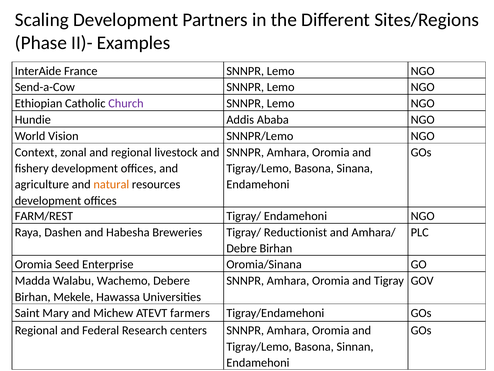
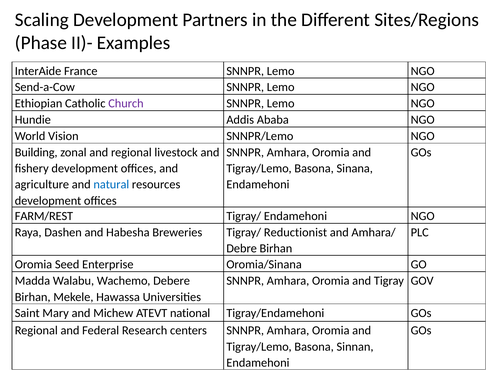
Context: Context -> Building (36, 152)
natural colour: orange -> blue (111, 184)
farmers: farmers -> national (190, 313)
